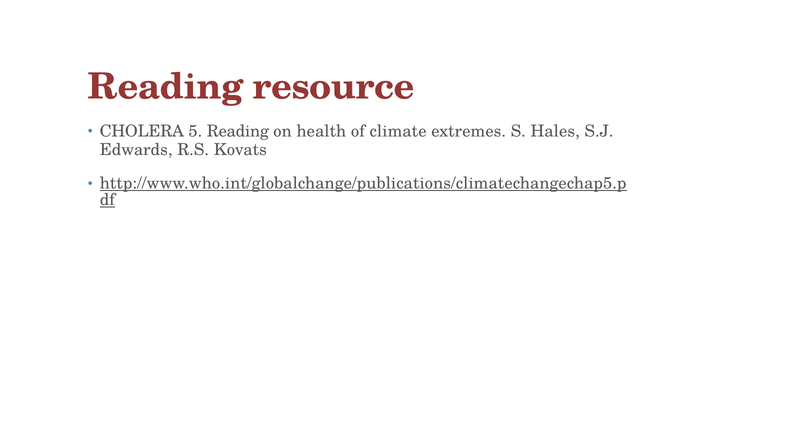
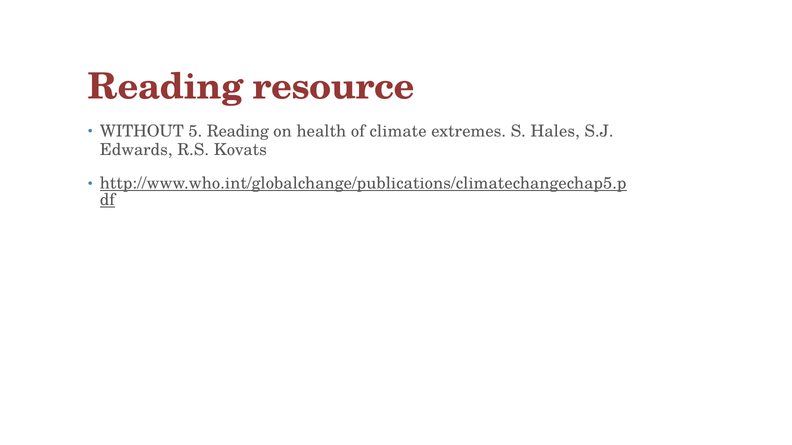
CHOLERA: CHOLERA -> WITHOUT (142, 131)
